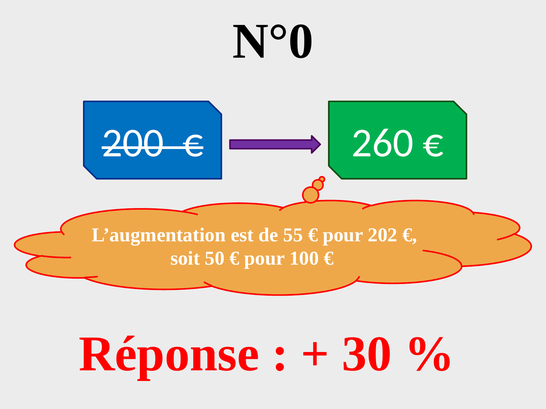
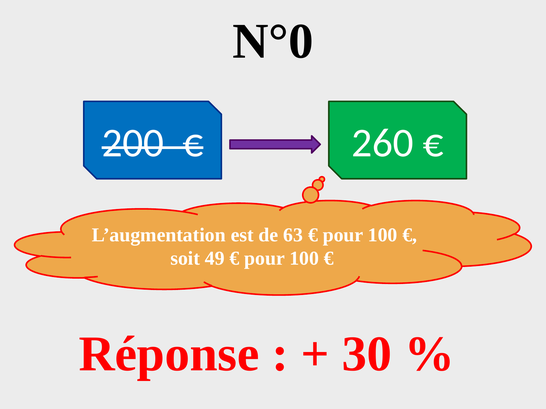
55: 55 -> 63 (293, 235)
202: 202 -> 100 (383, 235)
50: 50 -> 49 (215, 259)
